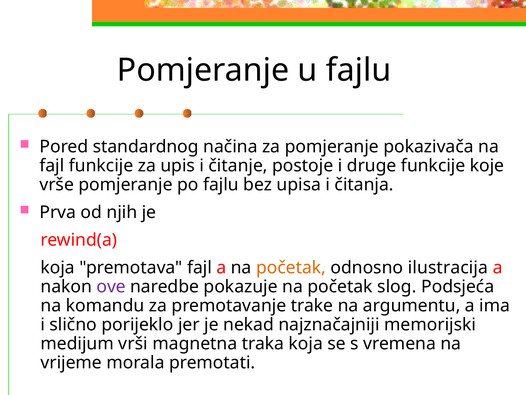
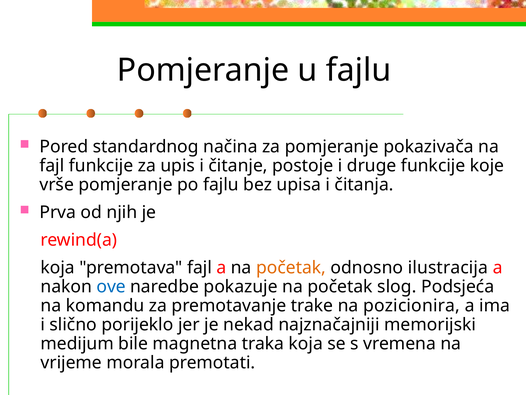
ove colour: purple -> blue (111, 286)
argumentu: argumentu -> pozicionira (412, 305)
vrši: vrši -> bile (133, 343)
